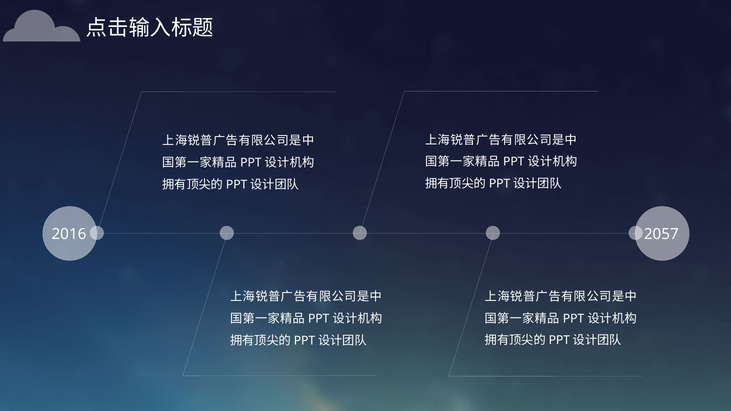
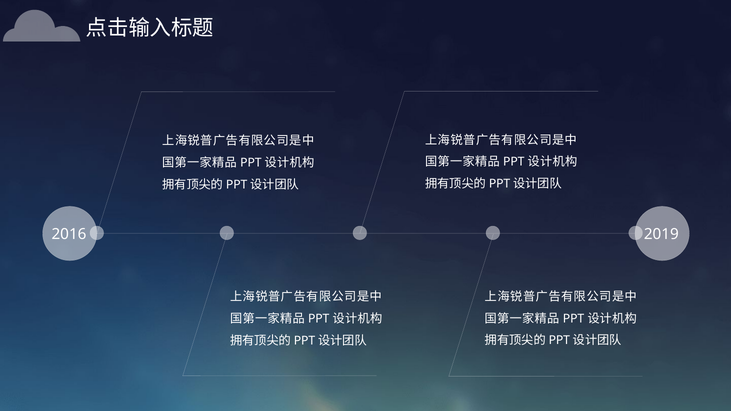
2057: 2057 -> 2019 (661, 234)
